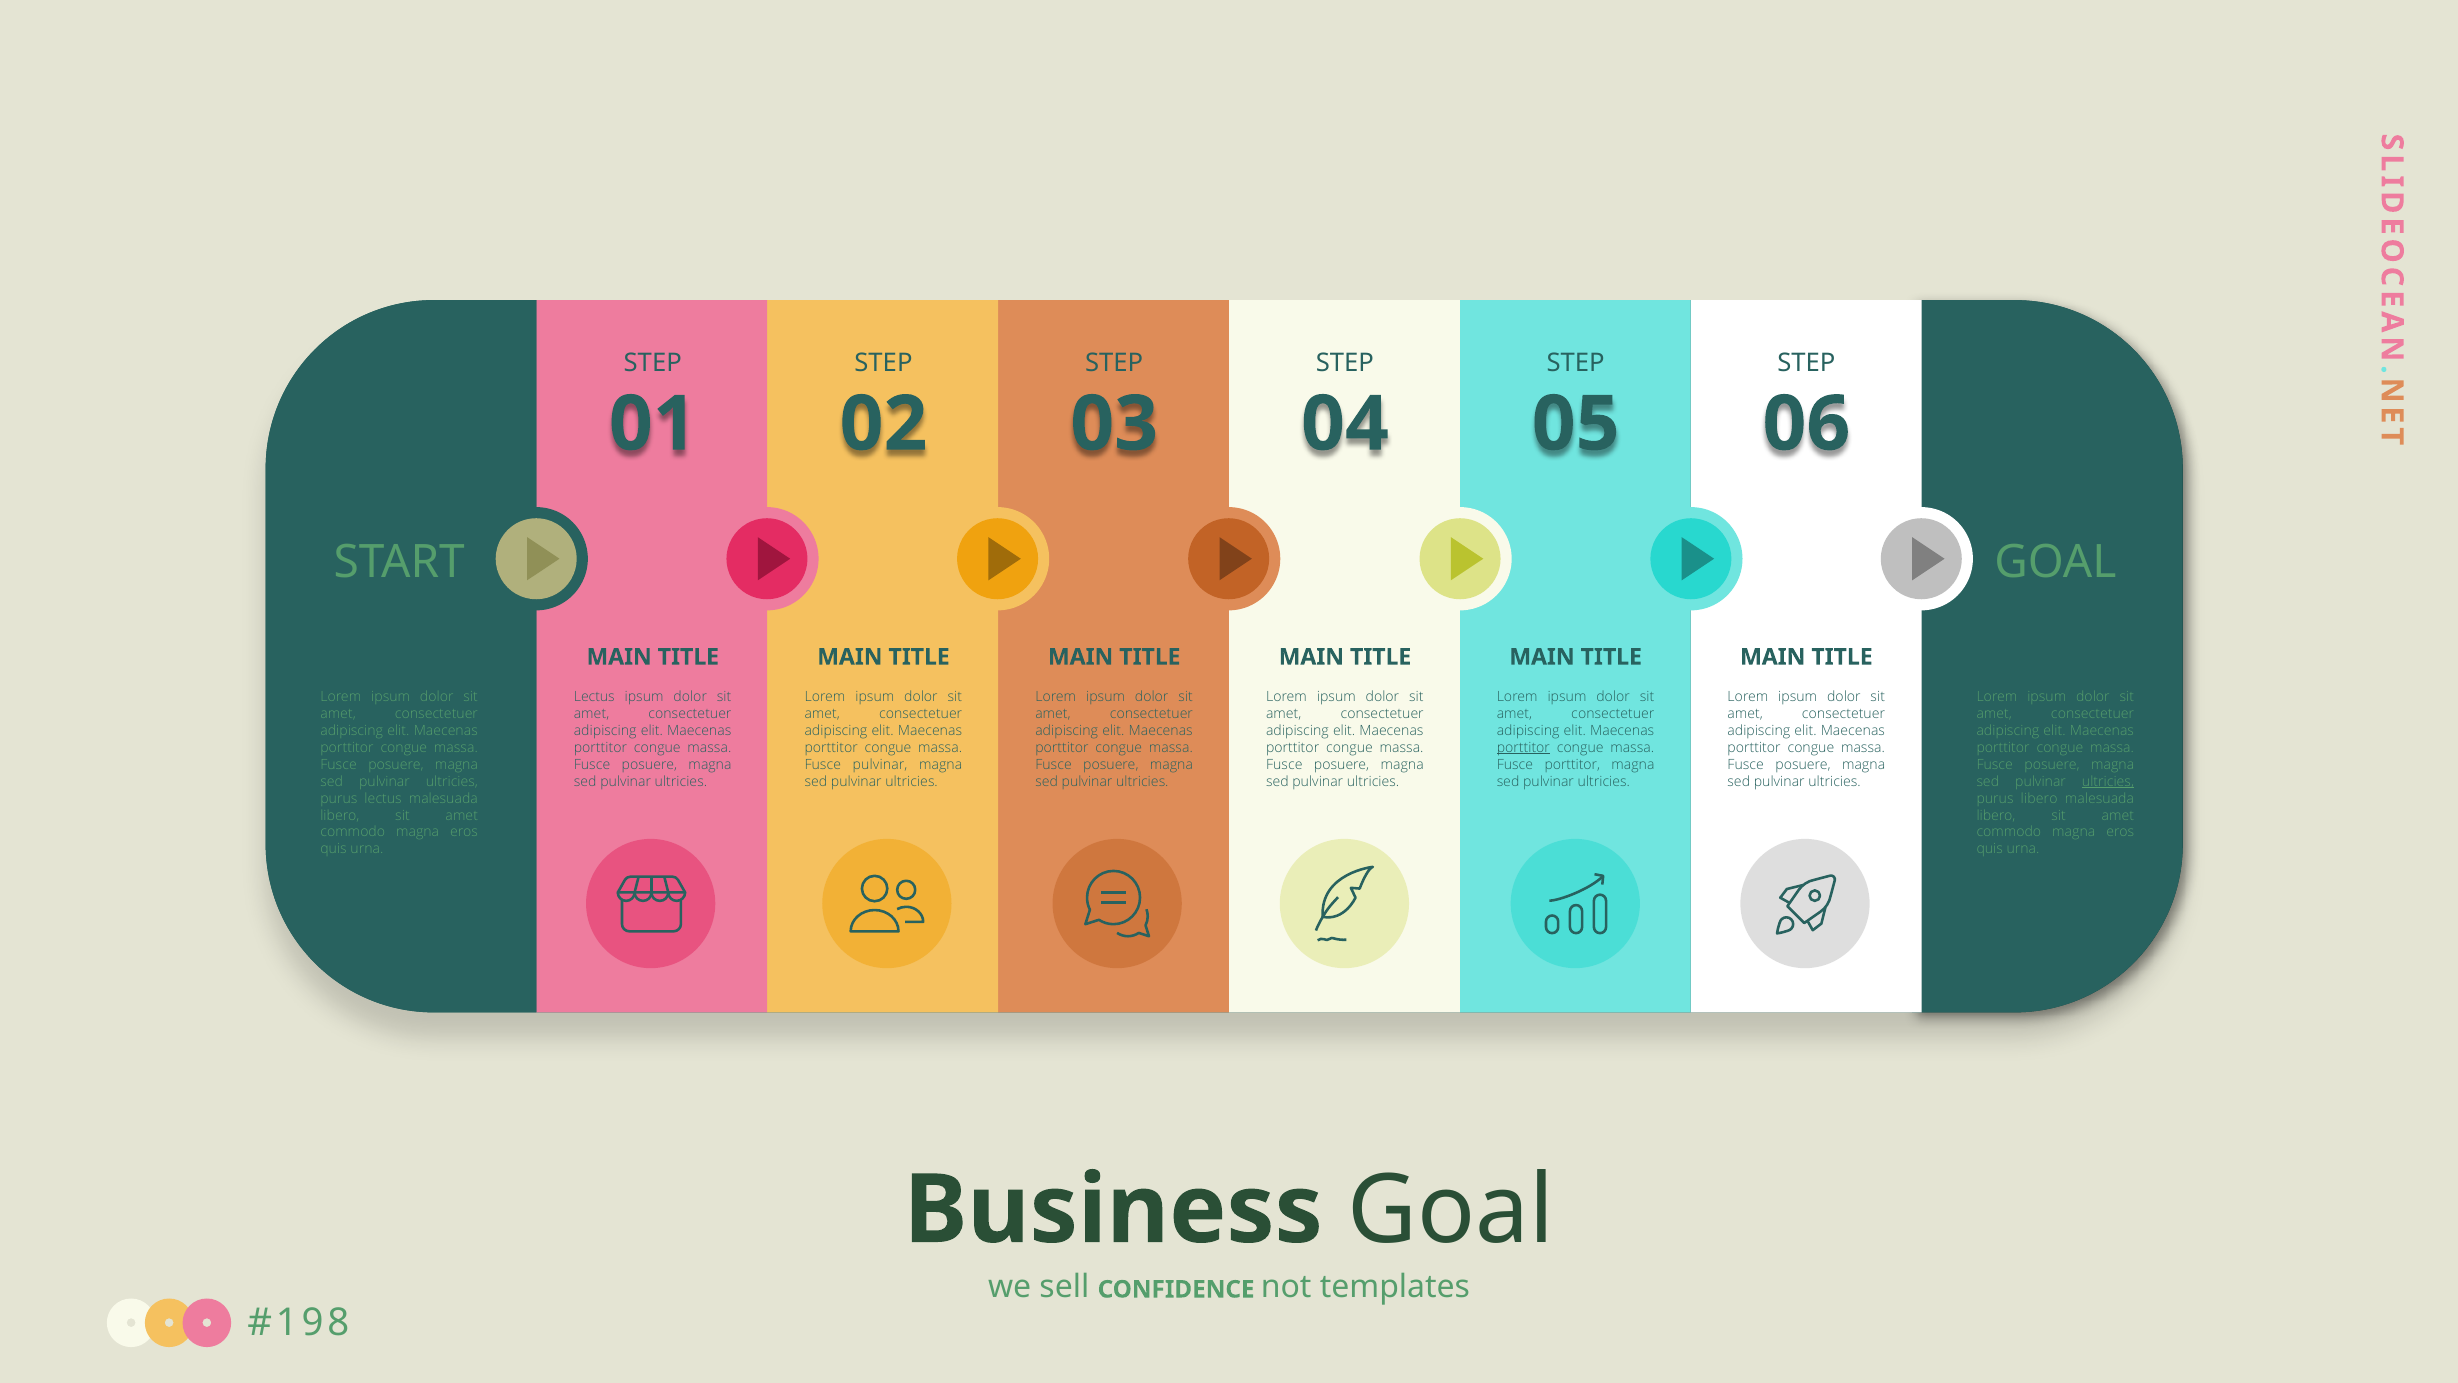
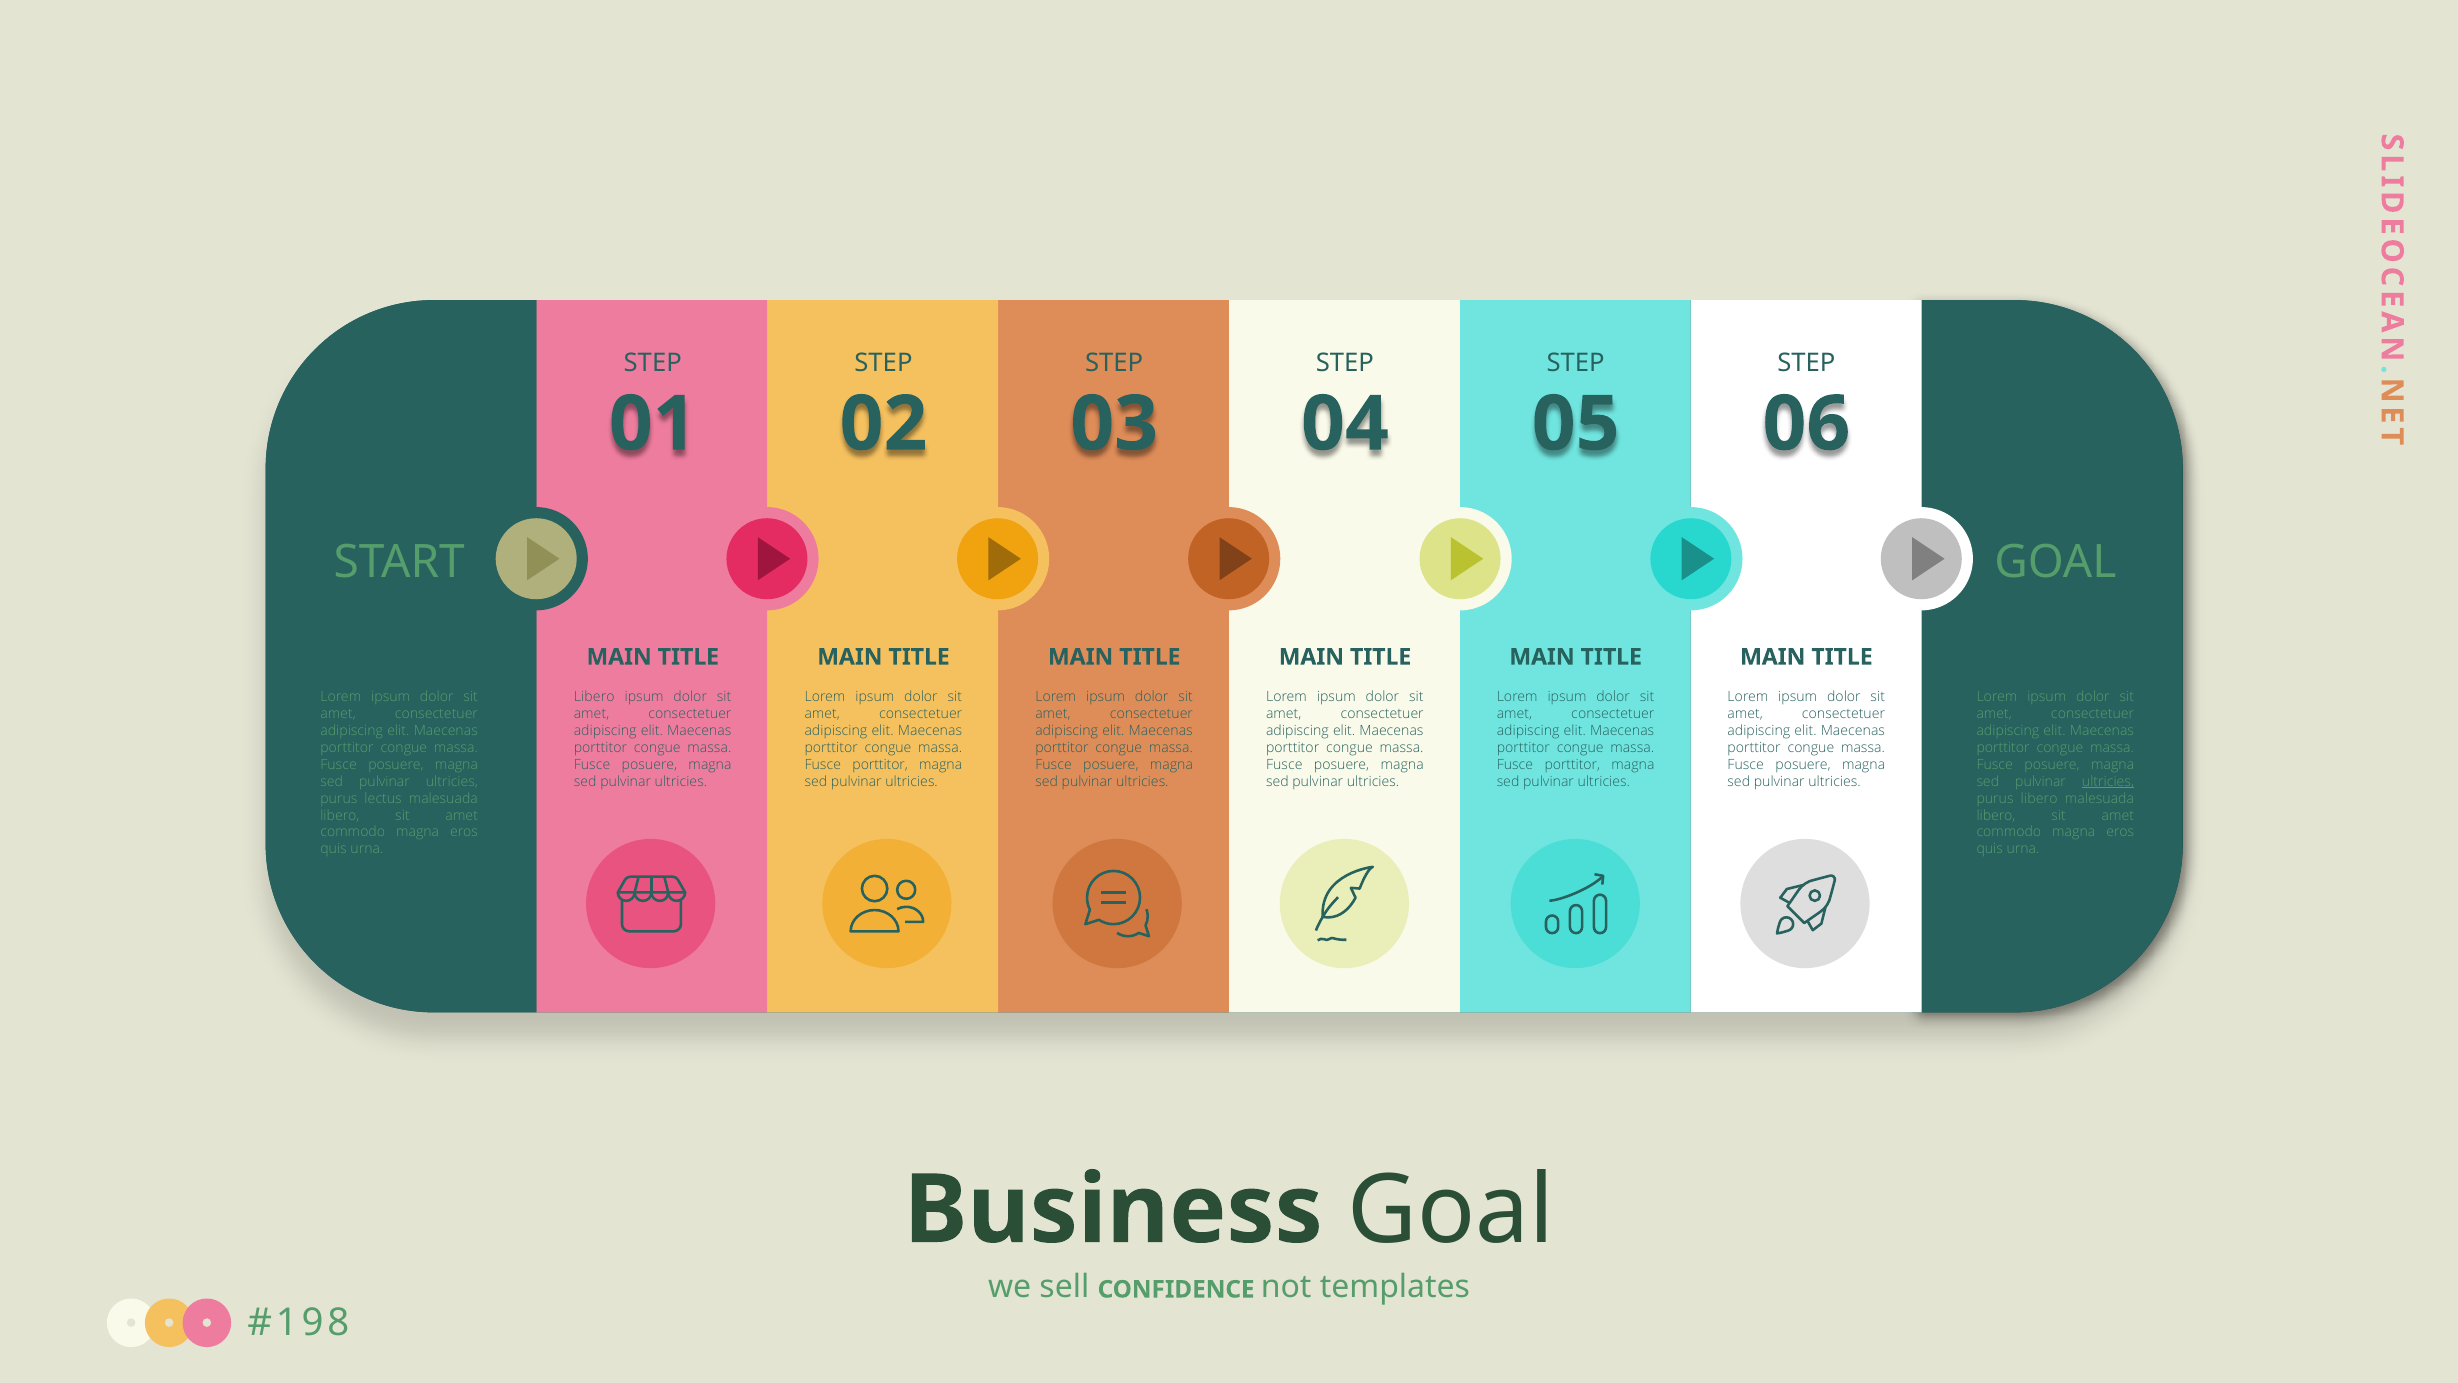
Lectus: Lectus -> Libero (594, 697)
porttitor underline: present -> none (1523, 748)
pulvinar: pulvinar -> porttitor (880, 764)
